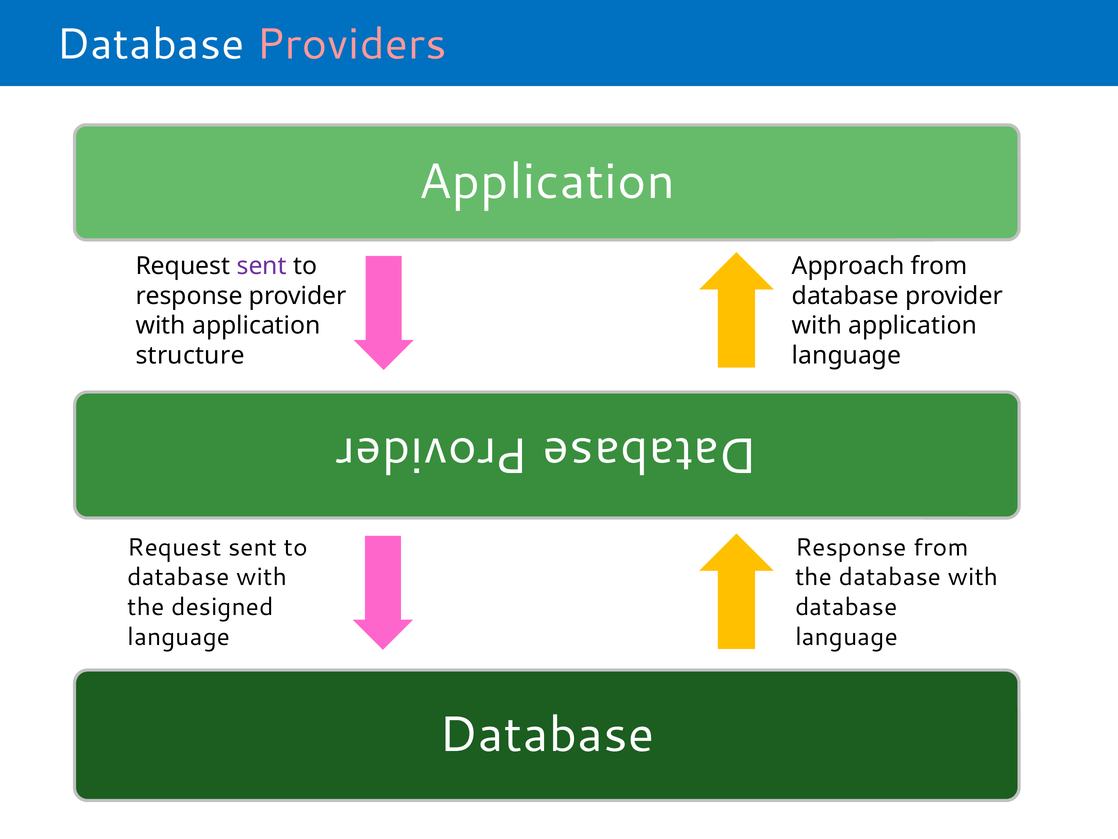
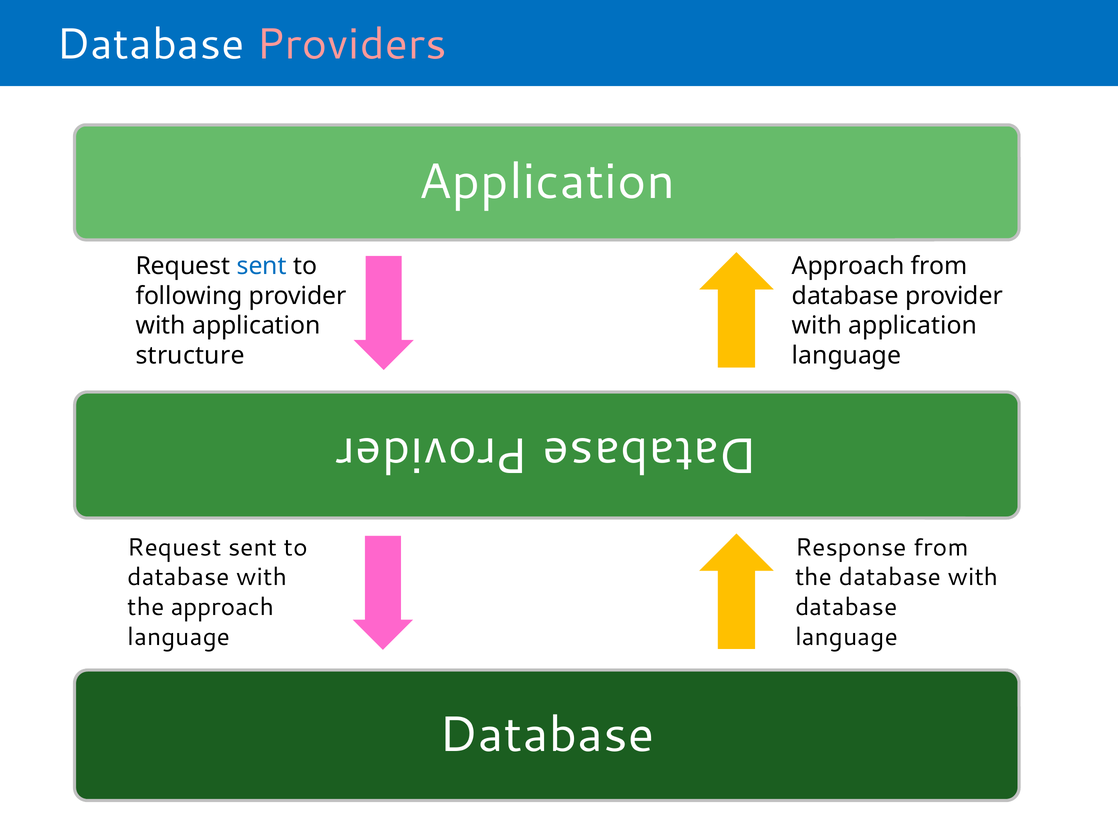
sent colour: purple -> blue (262, 266)
response: response -> following (189, 296)
the designed: designed -> approach (223, 607)
